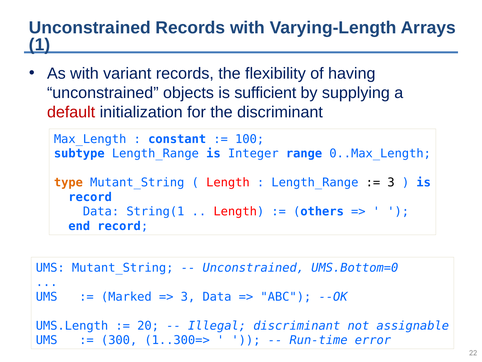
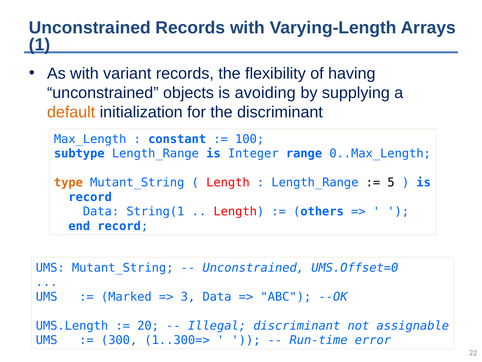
sufficient: sufficient -> avoiding (265, 93)
default colour: red -> orange (71, 112)
3: 3 -> 5 (391, 182)
UMS.Bottom=0: UMS.Bottom=0 -> UMS.Offset=0 (355, 267)
